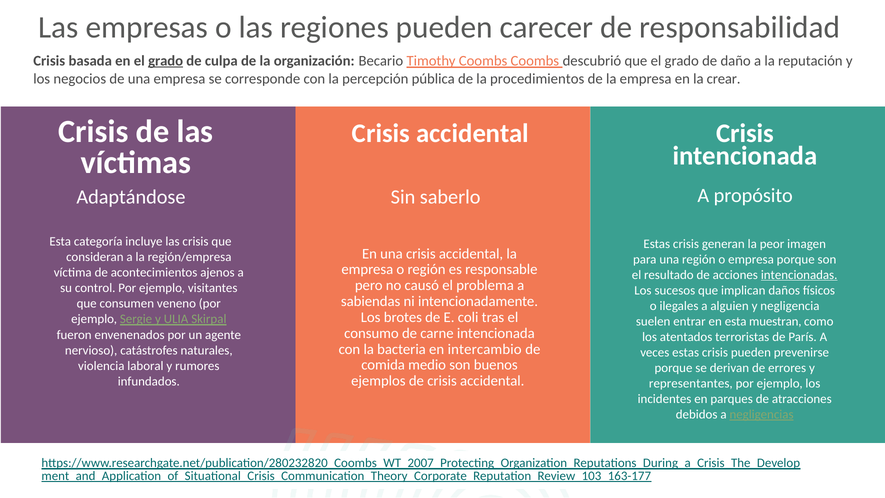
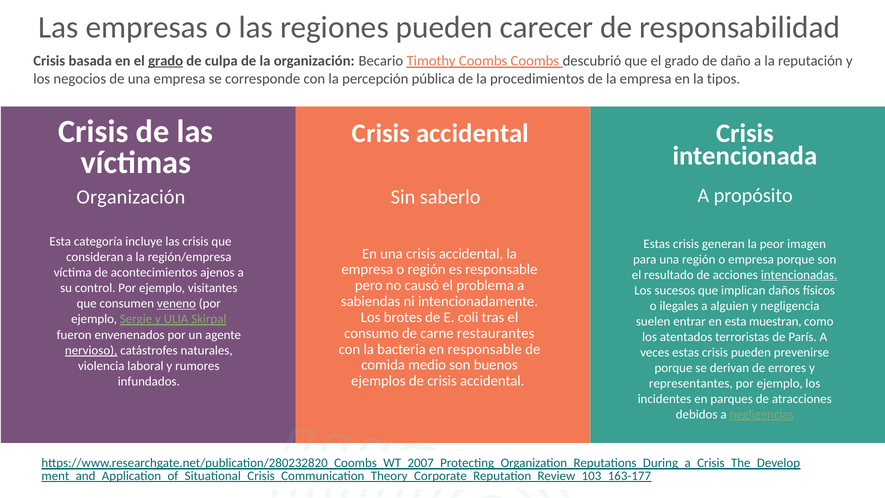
crear: crear -> tipos (724, 79)
Adaptándose: Adaptándose -> Organización (131, 197)
veneno underline: none -> present (176, 304)
carne intencionada: intencionada -> restaurantes (496, 333)
en intercambio: intercambio -> responsable (485, 349)
nervioso underline: none -> present (91, 350)
